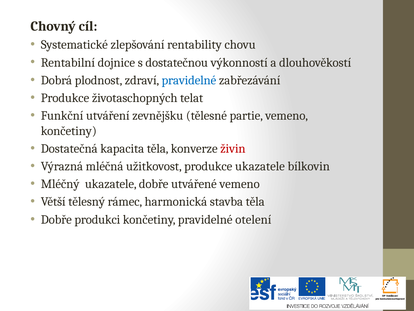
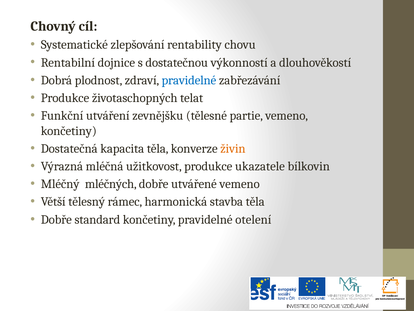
živin colour: red -> orange (233, 148)
Mléčný ukazatele: ukazatele -> mléčných (111, 184)
produkci: produkci -> standard (97, 219)
